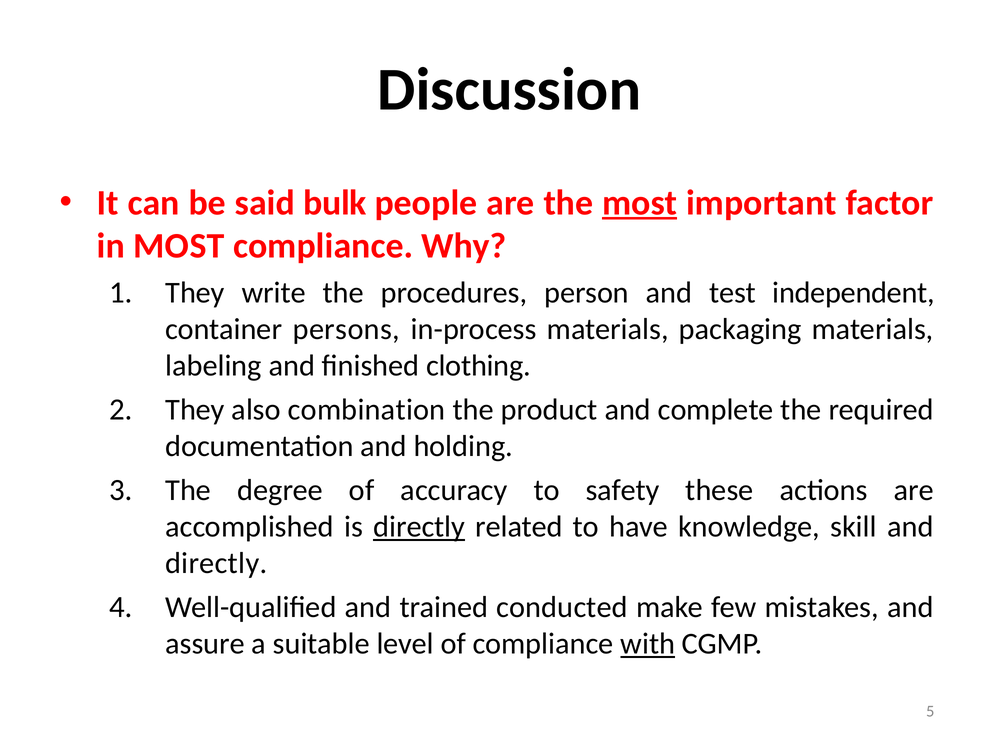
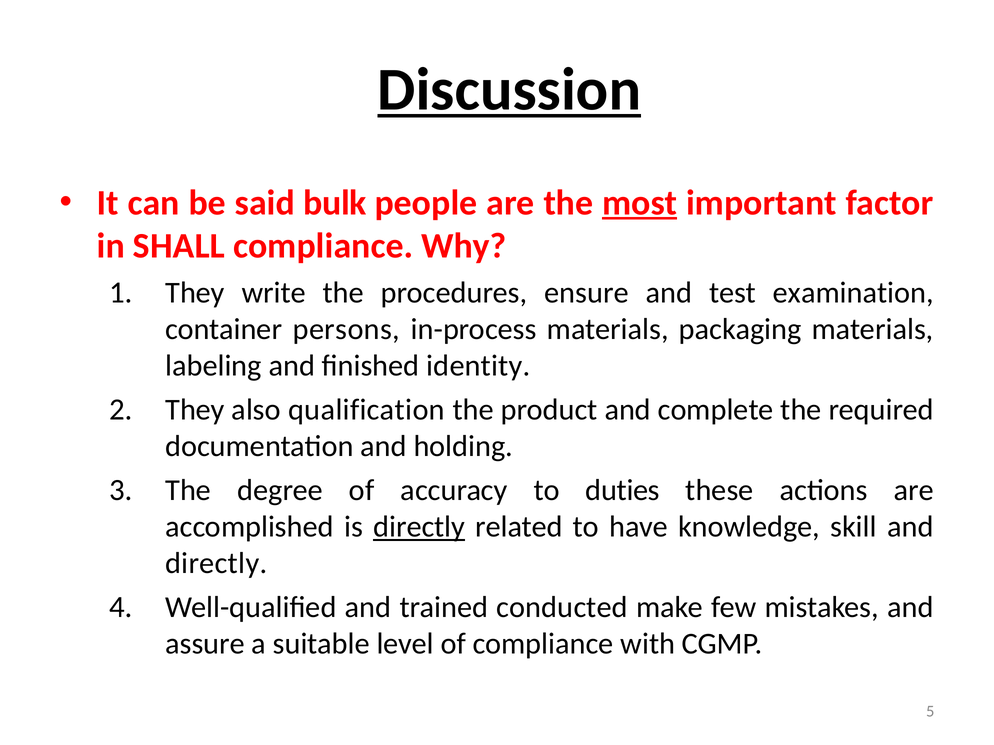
Discussion underline: none -> present (509, 90)
in MOST: MOST -> SHALL (179, 246)
person: person -> ensure (587, 293)
independent: independent -> examination (853, 293)
clothing: clothing -> identity (478, 366)
combination: combination -> qualification (366, 410)
safety: safety -> duties (623, 491)
with underline: present -> none (648, 644)
